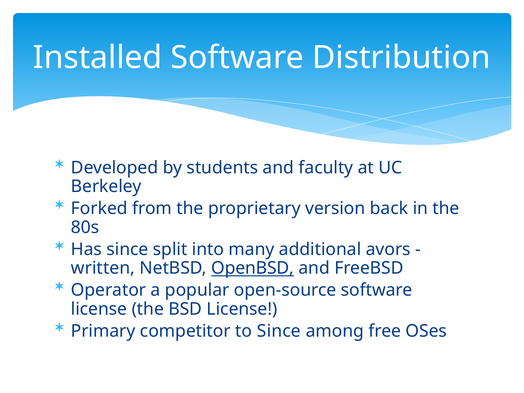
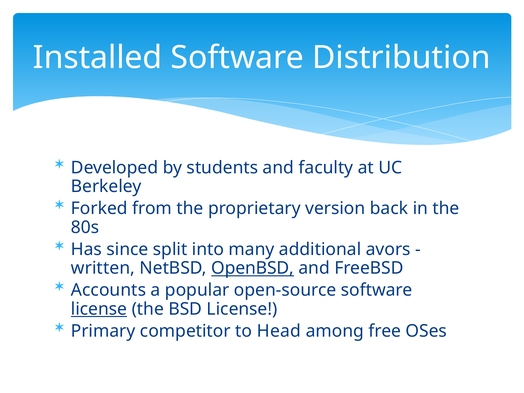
Operator: Operator -> Accounts (108, 290)
license underline: none -> present (99, 309)
to Since: Since -> Head (279, 331)
